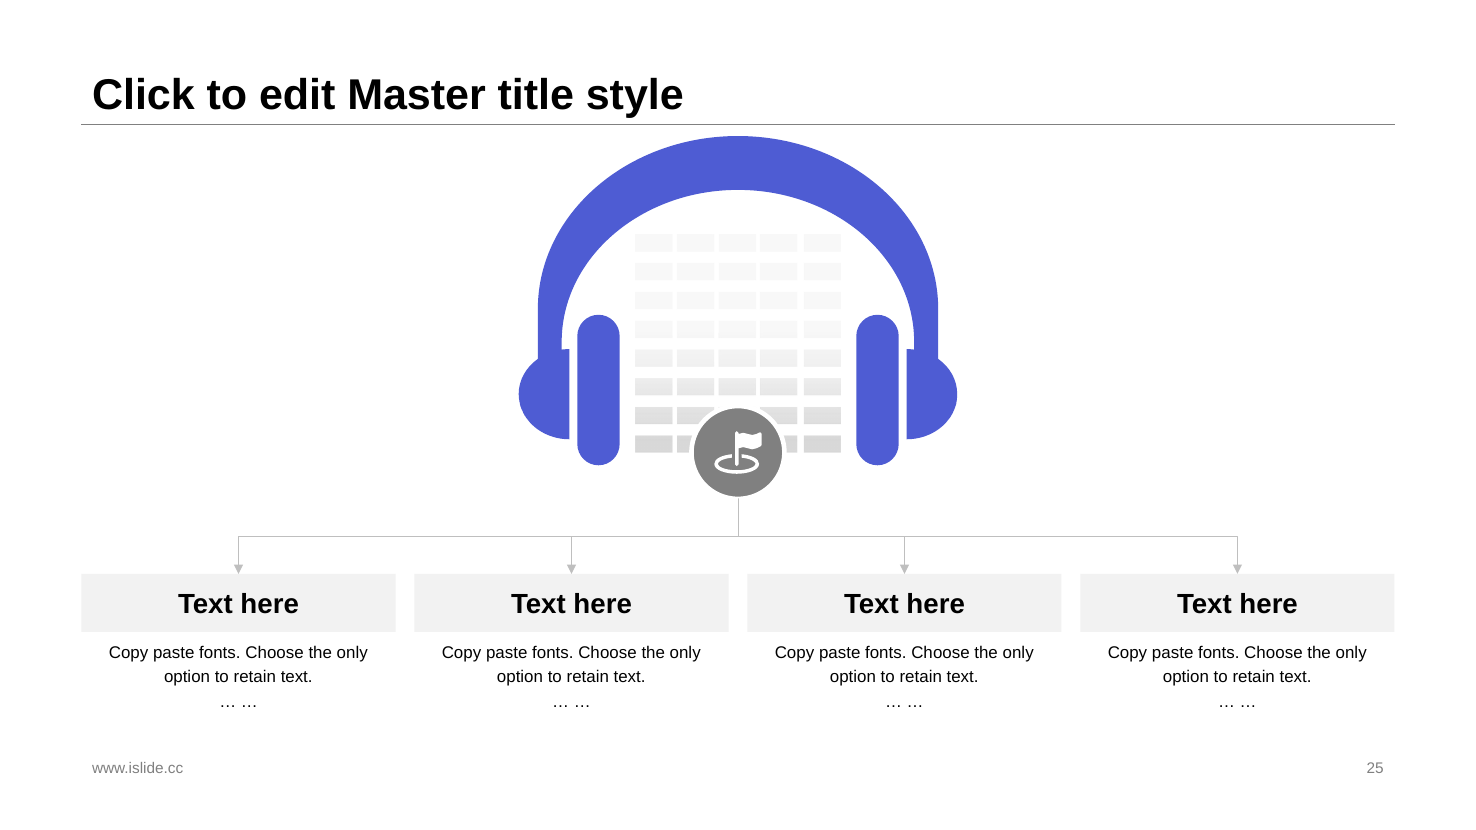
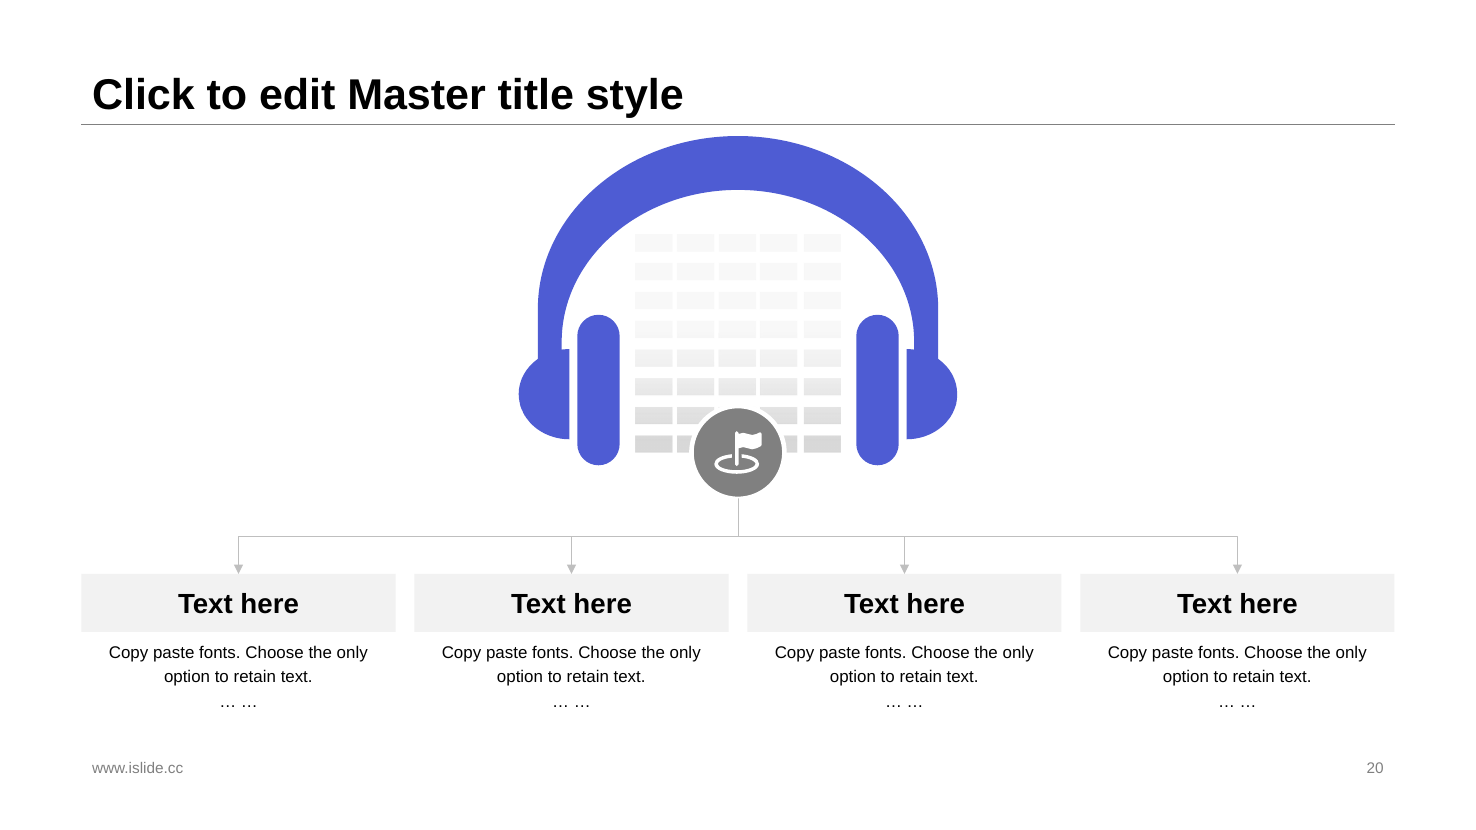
25: 25 -> 20 (1375, 769)
